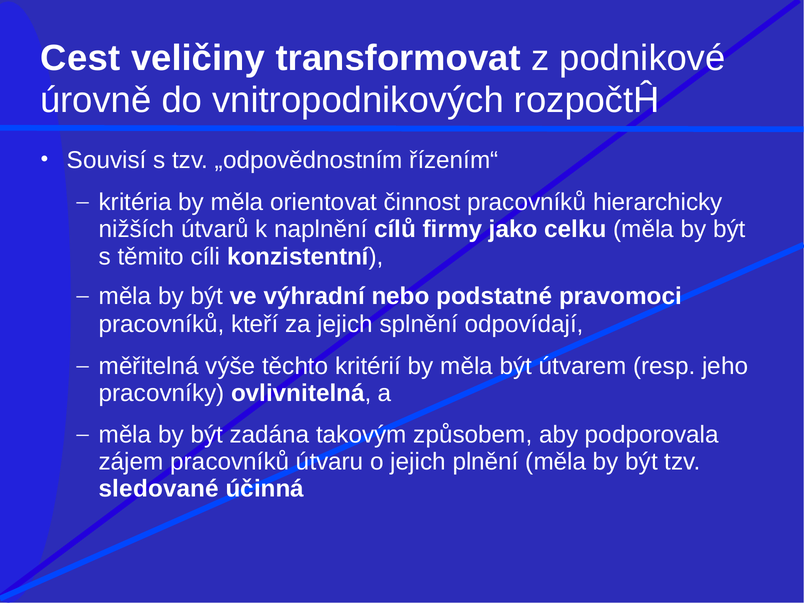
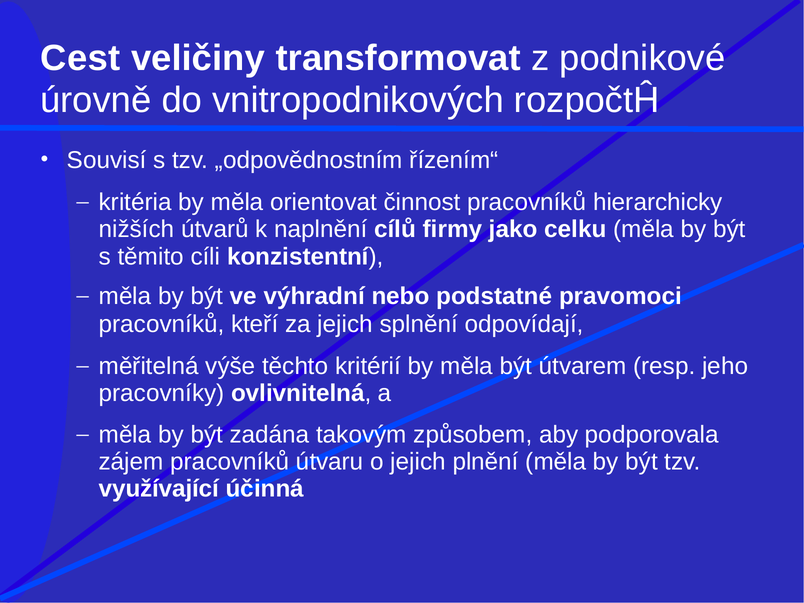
sledované: sledované -> využívající (159, 489)
